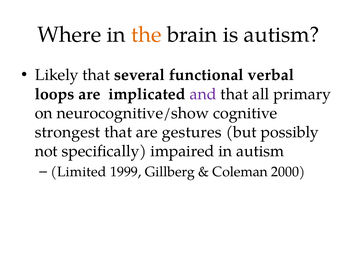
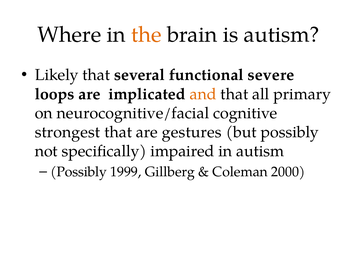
verbal: verbal -> severe (271, 75)
and colour: purple -> orange (203, 94)
neurocognitive/show: neurocognitive/show -> neurocognitive/facial (133, 113)
Limited: Limited -> Possibly (79, 172)
